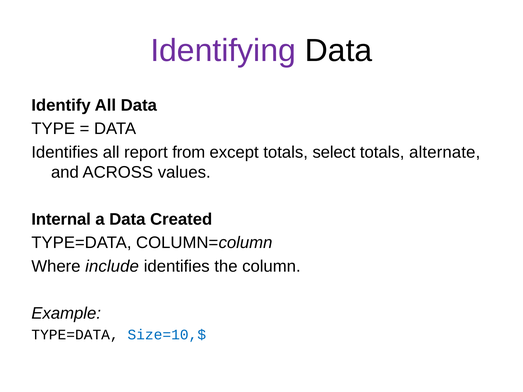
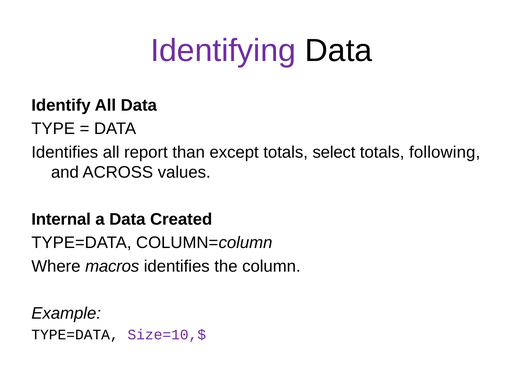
from: from -> than (189, 152)
alternate: alternate -> following (445, 152)
include: include -> macros (112, 266)
Size=10,$ colour: blue -> purple (167, 335)
